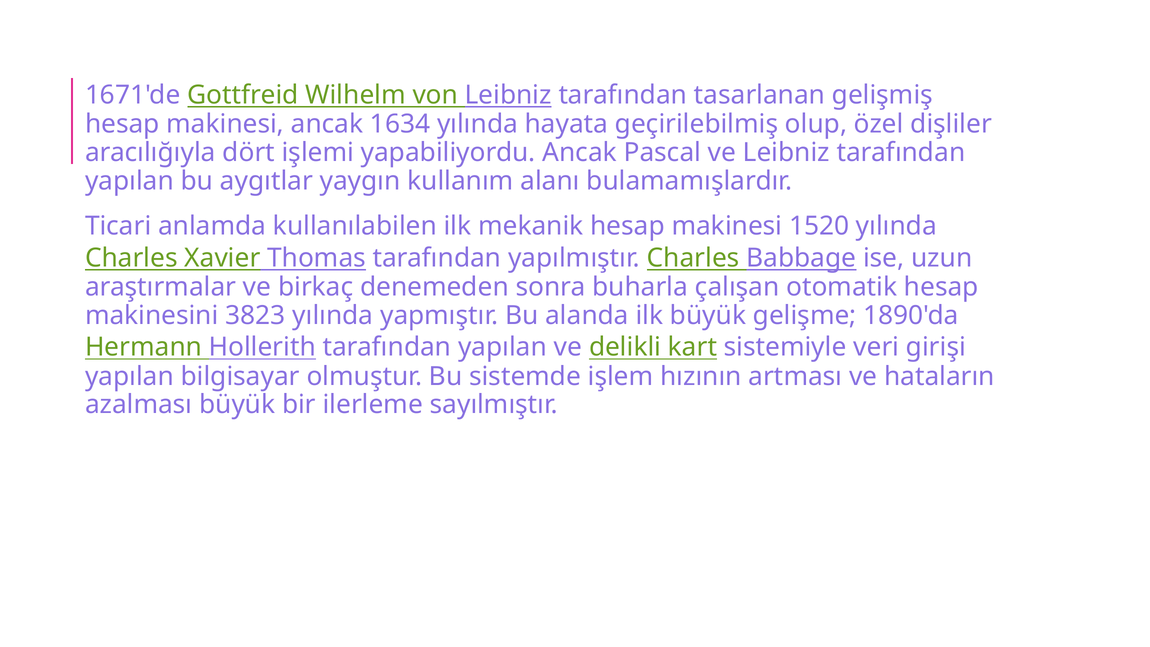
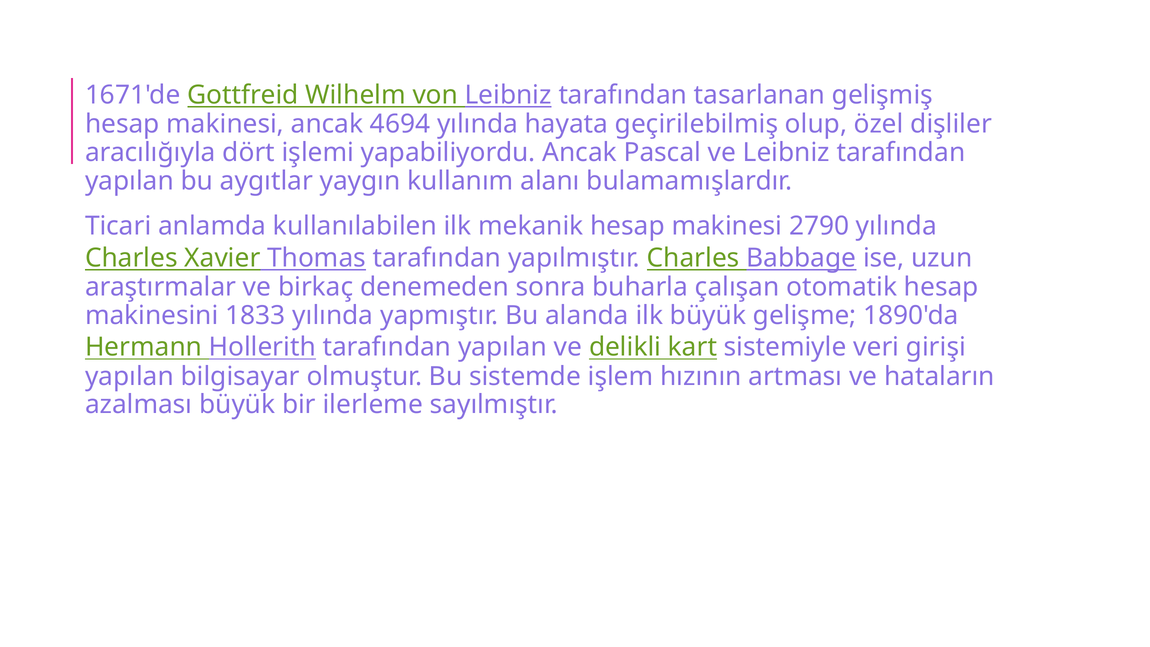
1634: 1634 -> 4694 (400, 124)
1520: 1520 -> 2790 (819, 226)
3823: 3823 -> 1833 (255, 315)
